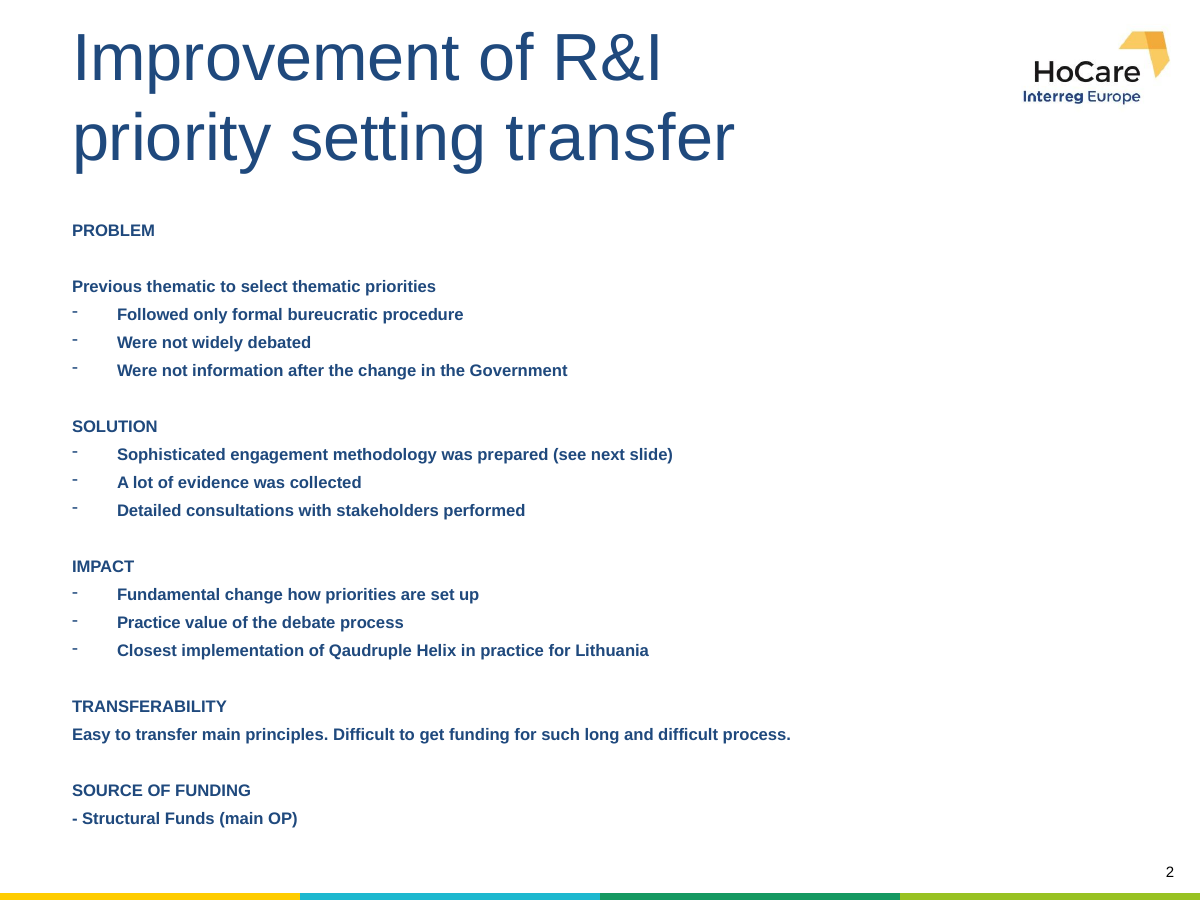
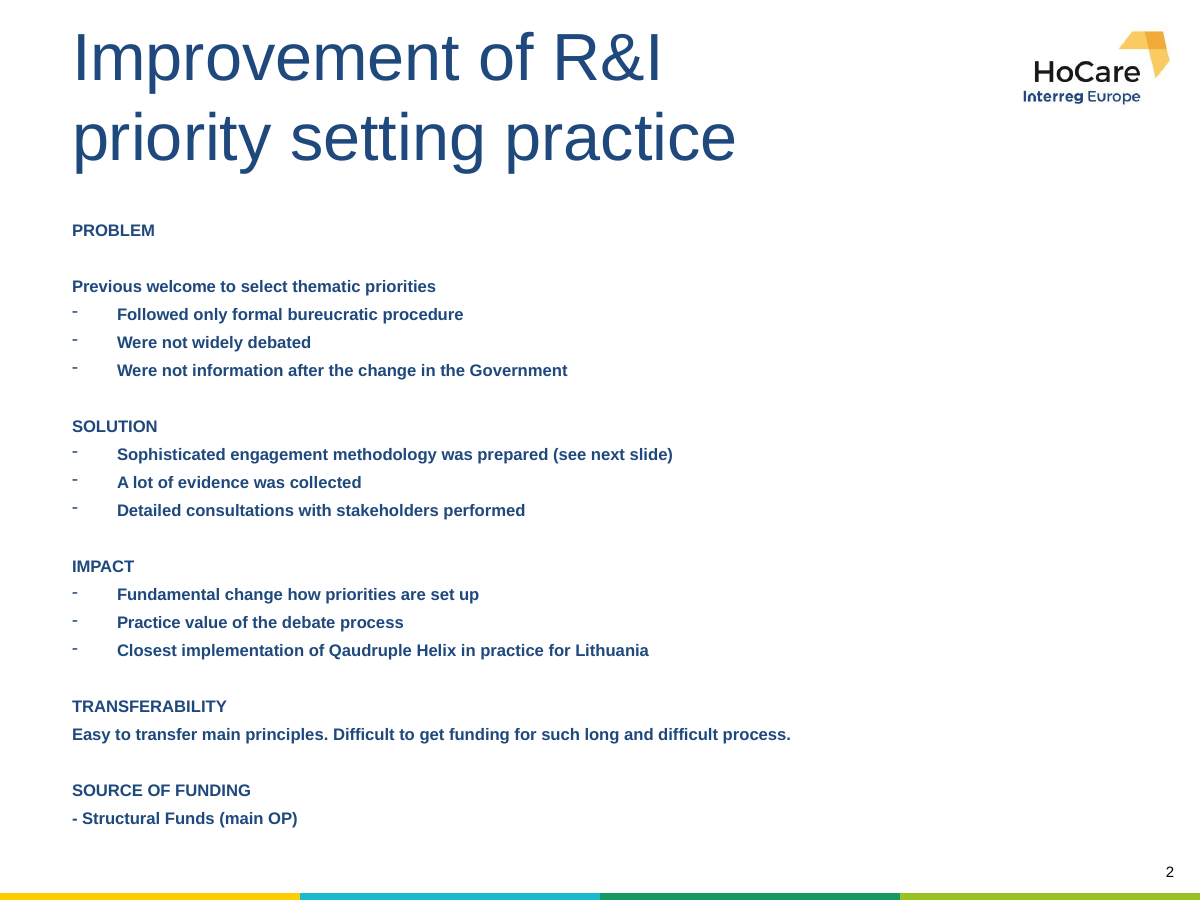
setting transfer: transfer -> practice (621, 138)
Previous thematic: thematic -> welcome (181, 287)
